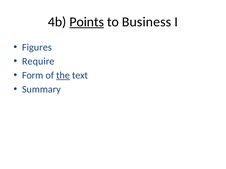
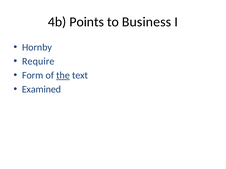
Points underline: present -> none (87, 22)
Figures: Figures -> Hornby (37, 47)
Summary: Summary -> Examined (41, 90)
